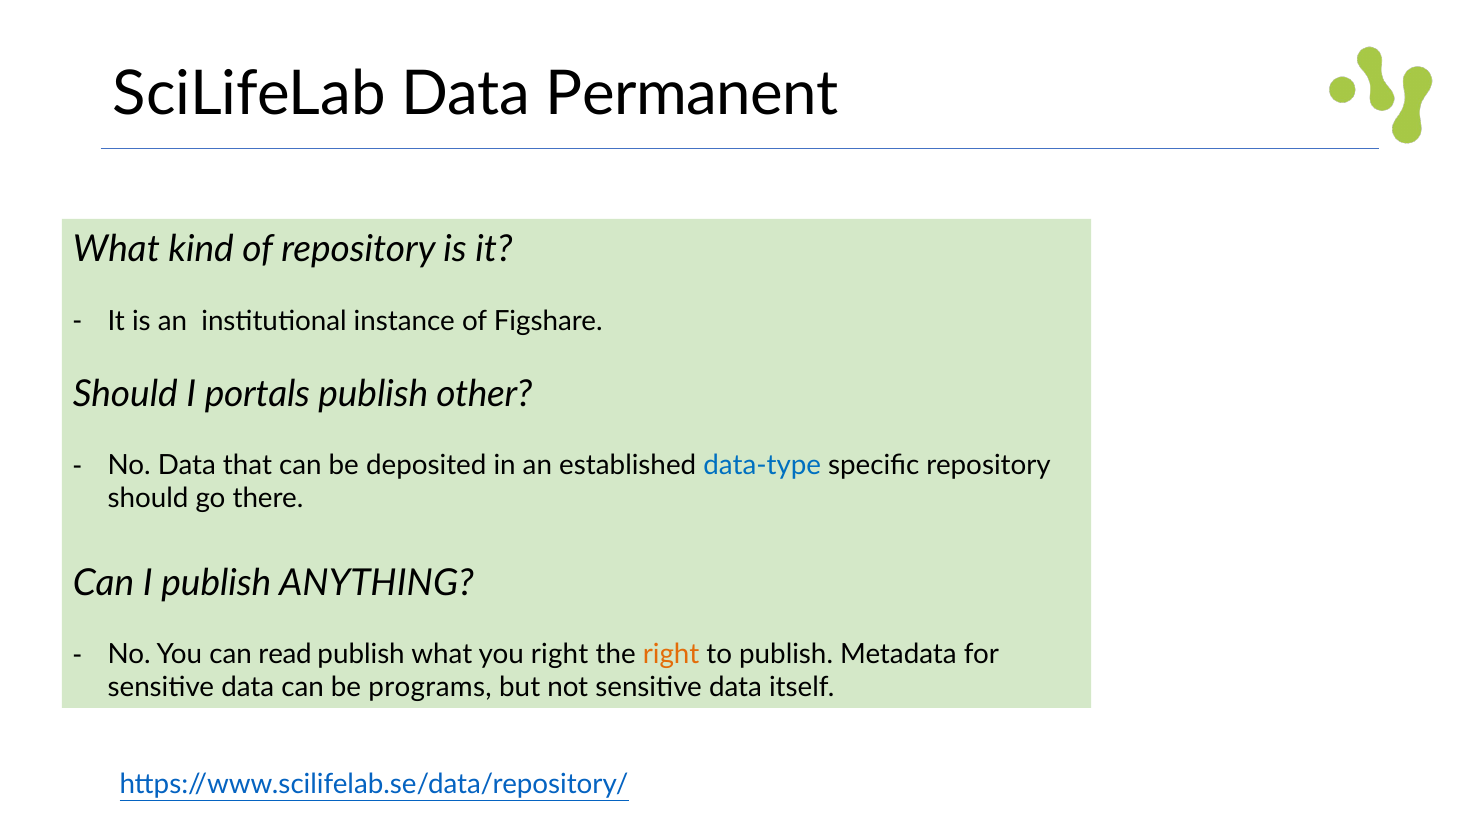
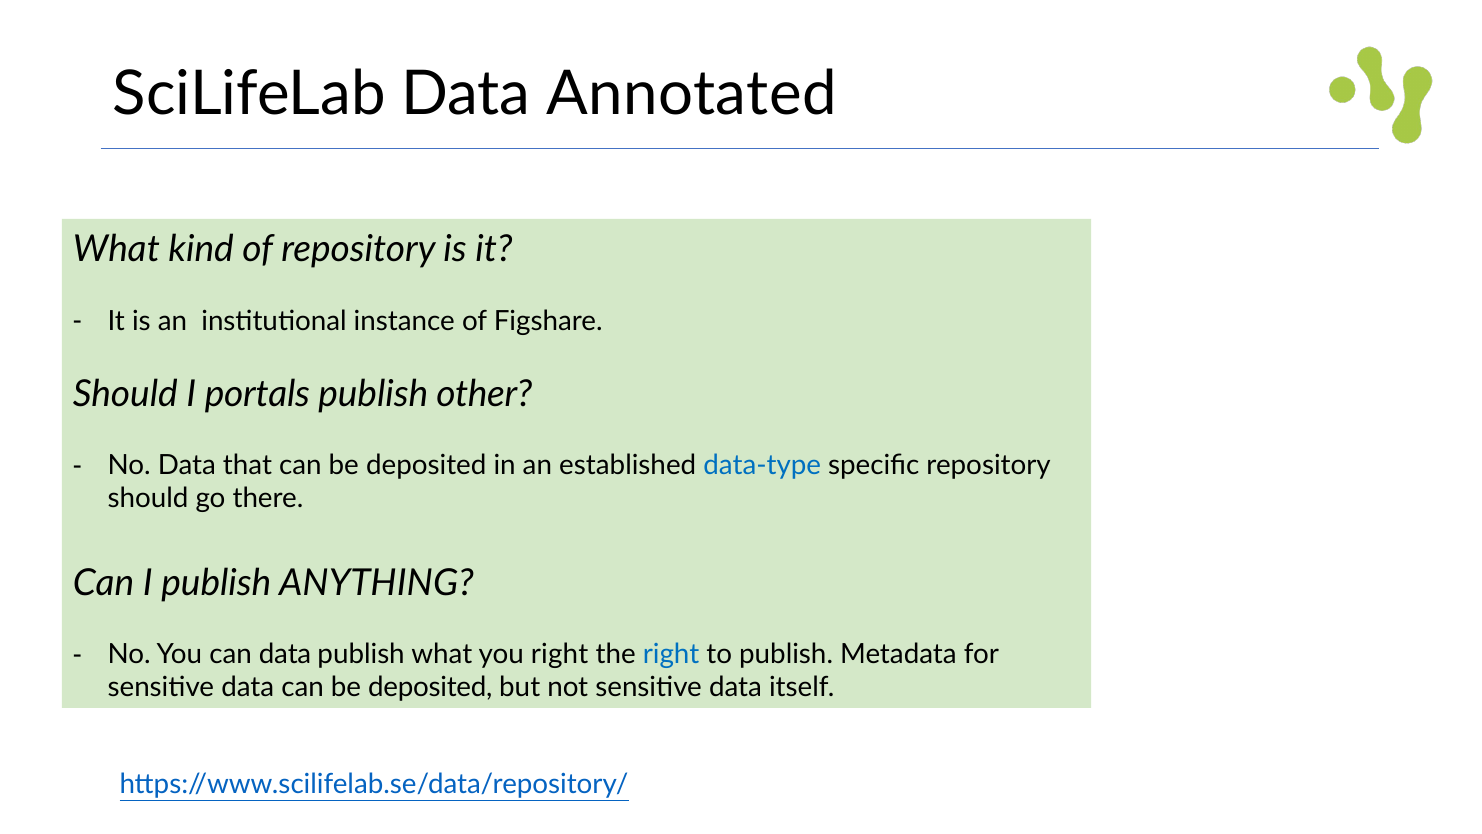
Permanent: Permanent -> Annotated (692, 94)
can read: read -> data (285, 654)
right colour: orange -> blue (671, 654)
data can be programs: programs -> deposited (430, 687)
